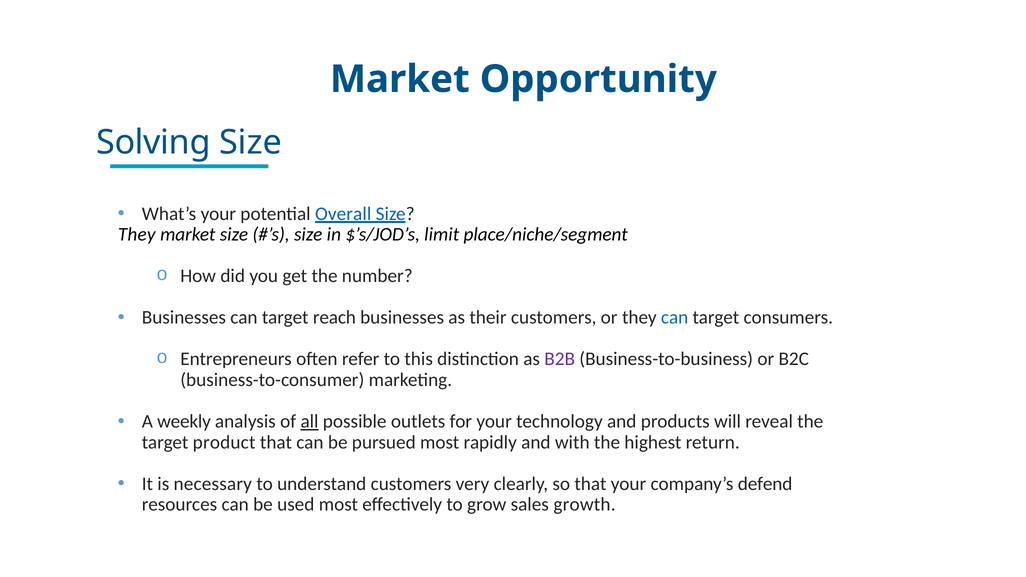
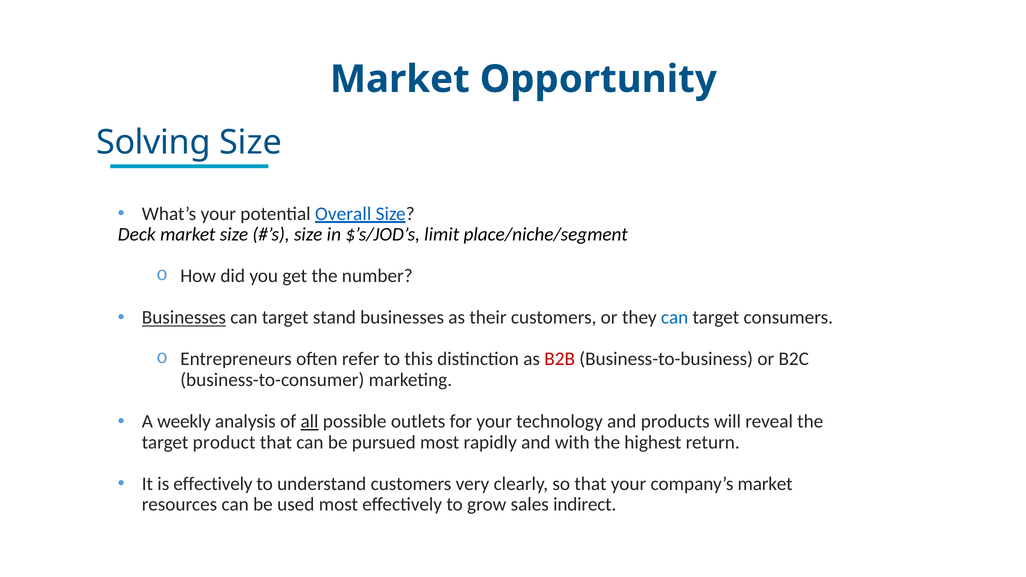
They: They -> Deck (137, 235)
Businesses underline: none -> present (184, 318)
reach: reach -> stand (334, 318)
B2B colour: purple -> red (560, 359)
is necessary: necessary -> effectively (213, 484)
company’s defend: defend -> market (765, 484)
growth: growth -> indirect (585, 505)
